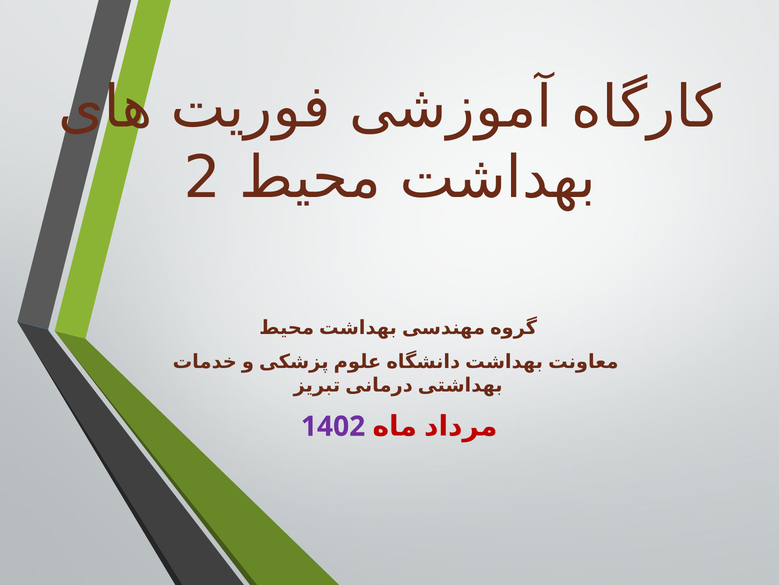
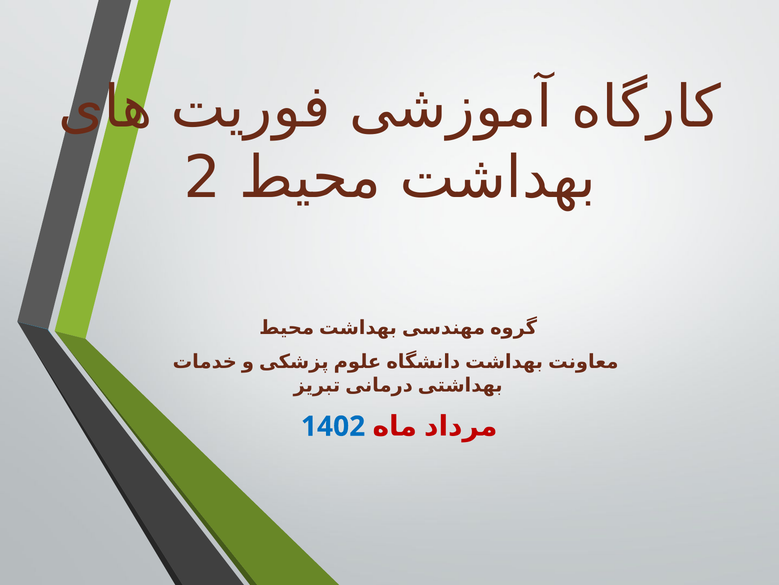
1402 colour: purple -> blue (333, 426)
